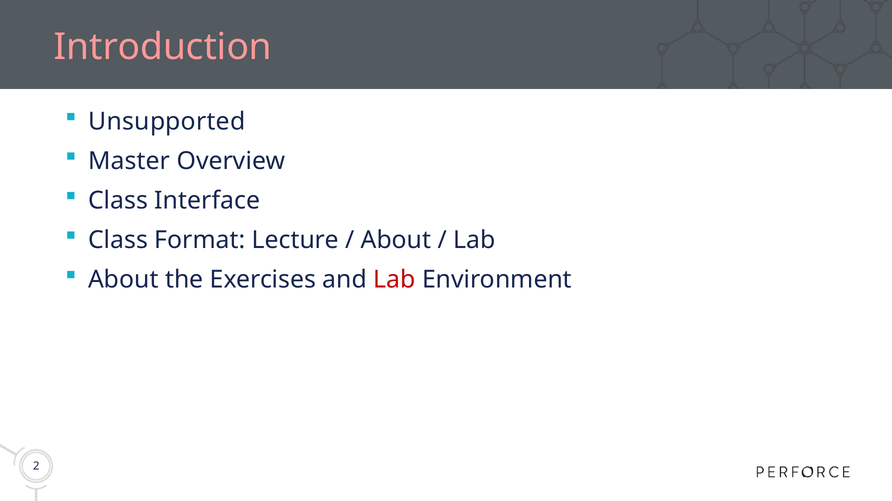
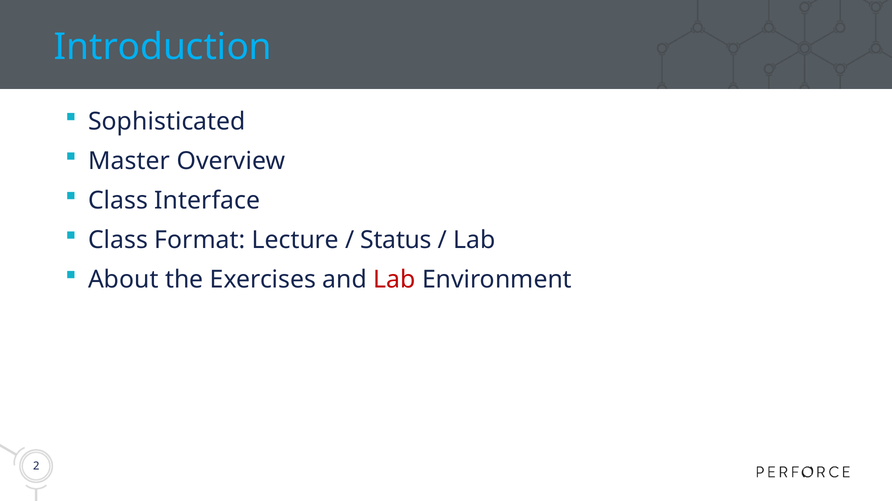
Introduction colour: pink -> light blue (163, 47)
Unsupported: Unsupported -> Sophisticated (167, 122)
About: About -> Status (396, 241)
